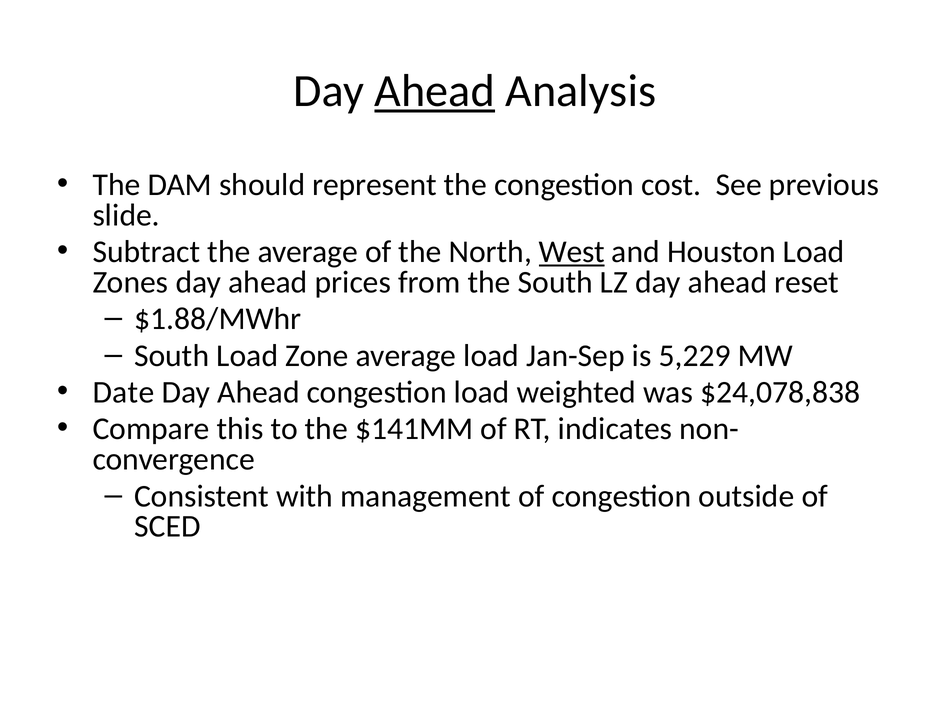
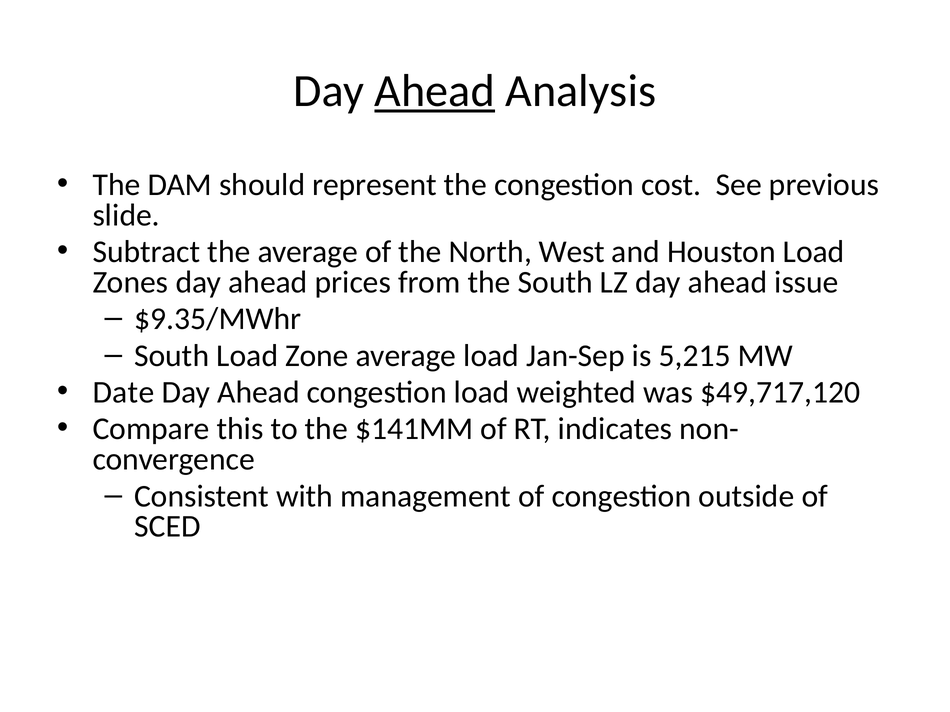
West underline: present -> none (572, 252)
reset: reset -> issue (806, 282)
$1.88/MWhr: $1.88/MWhr -> $9.35/MWhr (218, 319)
5,229: 5,229 -> 5,215 (695, 356)
$24,078,838: $24,078,838 -> $49,717,120 (780, 393)
